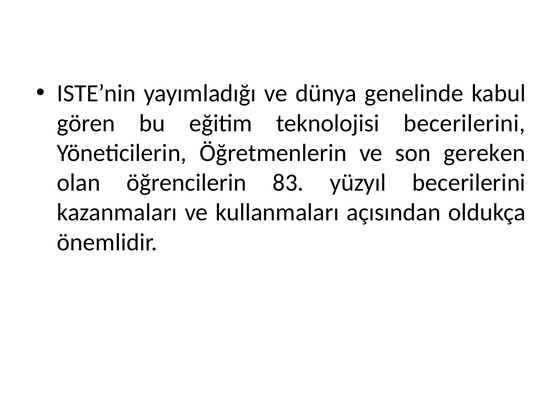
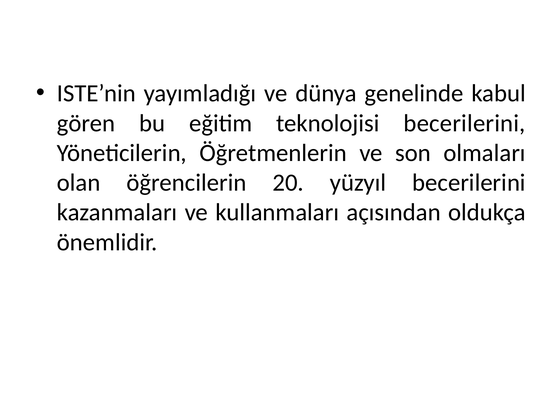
gereken: gereken -> olmaları (485, 153)
83: 83 -> 20 (288, 183)
